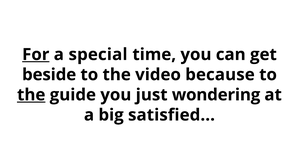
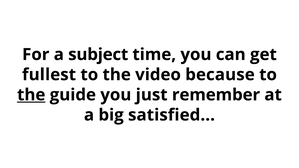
For underline: present -> none (36, 55)
special: special -> subject (98, 55)
beside: beside -> fullest (49, 75)
wondering: wondering -> remember (216, 95)
